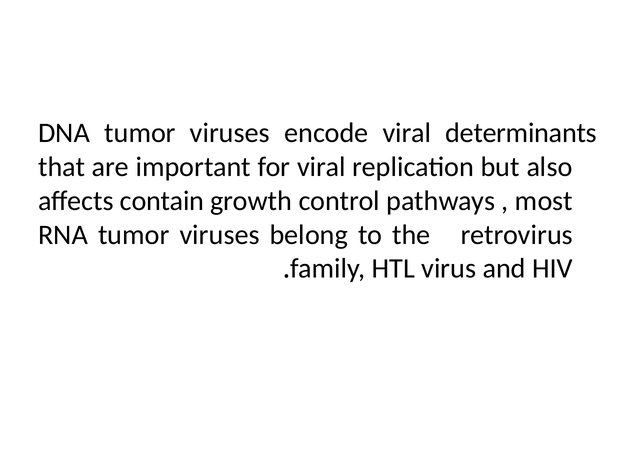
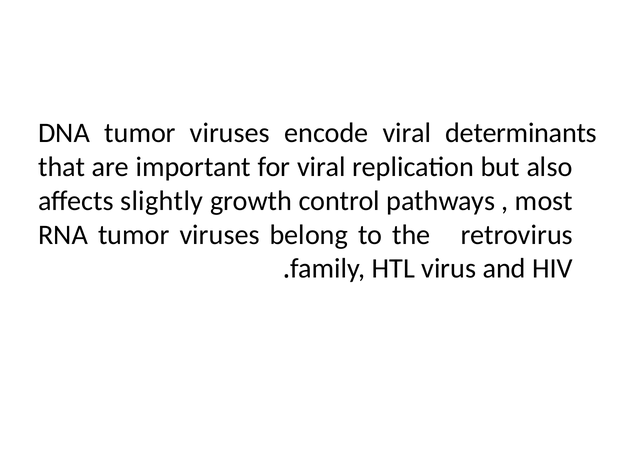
contain: contain -> slightly (162, 201)
